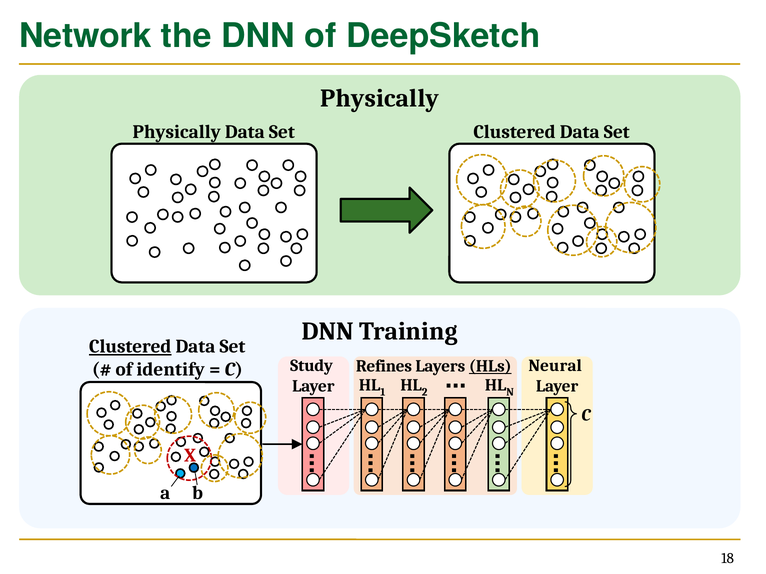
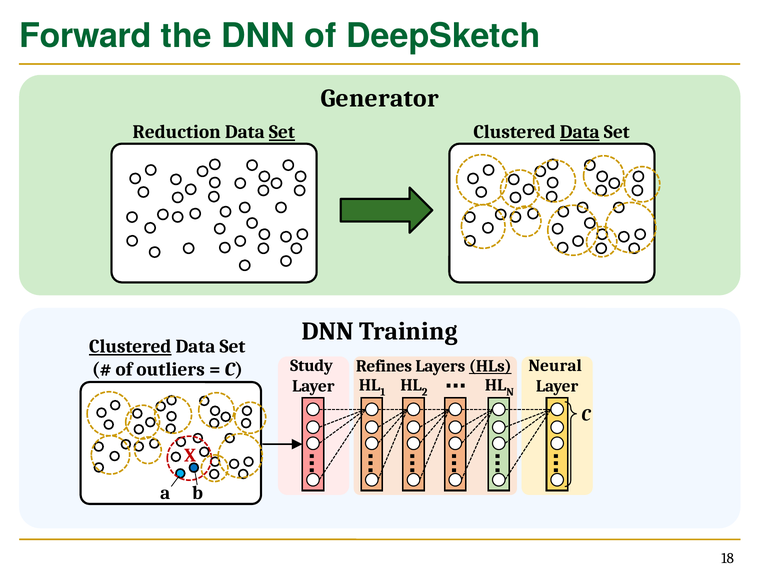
Network: Network -> Forward (85, 36)
Physically: Physically -> Generator (380, 98)
Physically: Physically -> Reduction (177, 132)
Set underline: none -> present (282, 132)
Data underline: none -> present (580, 132)
identify: identify -> outliers (171, 370)
